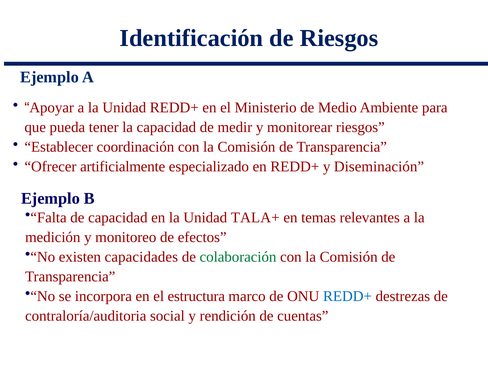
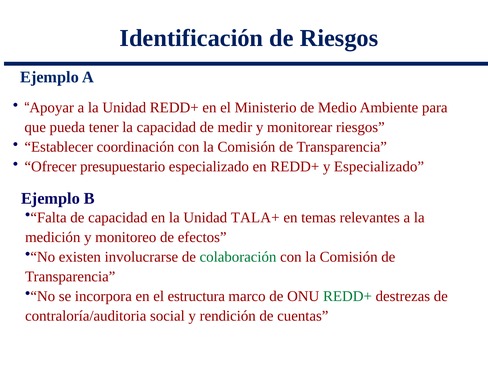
artificialmente: artificialmente -> presupuestario (123, 167)
y Diseminación: Diseminación -> Especializado (379, 167)
capacidades: capacidades -> involucrarse (141, 257)
REDD+ colour: blue -> green (347, 296)
